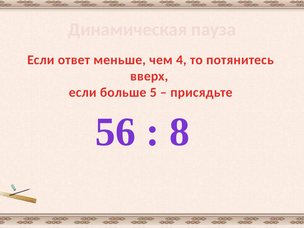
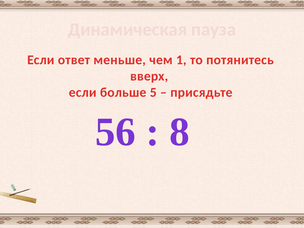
4: 4 -> 1 (181, 60)
